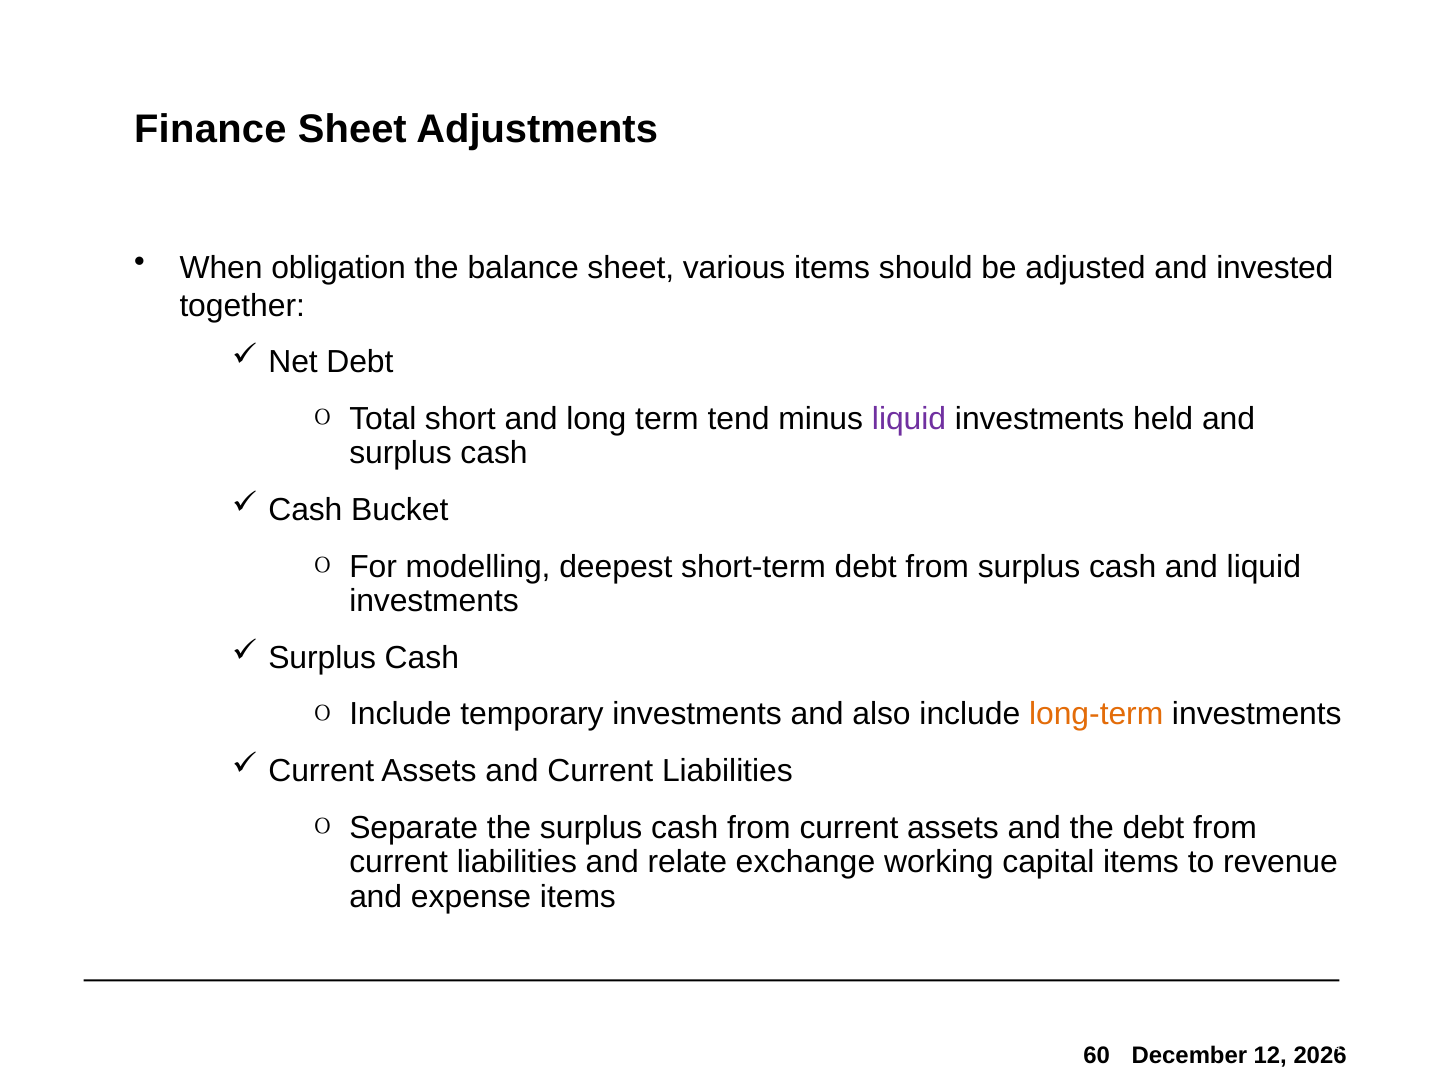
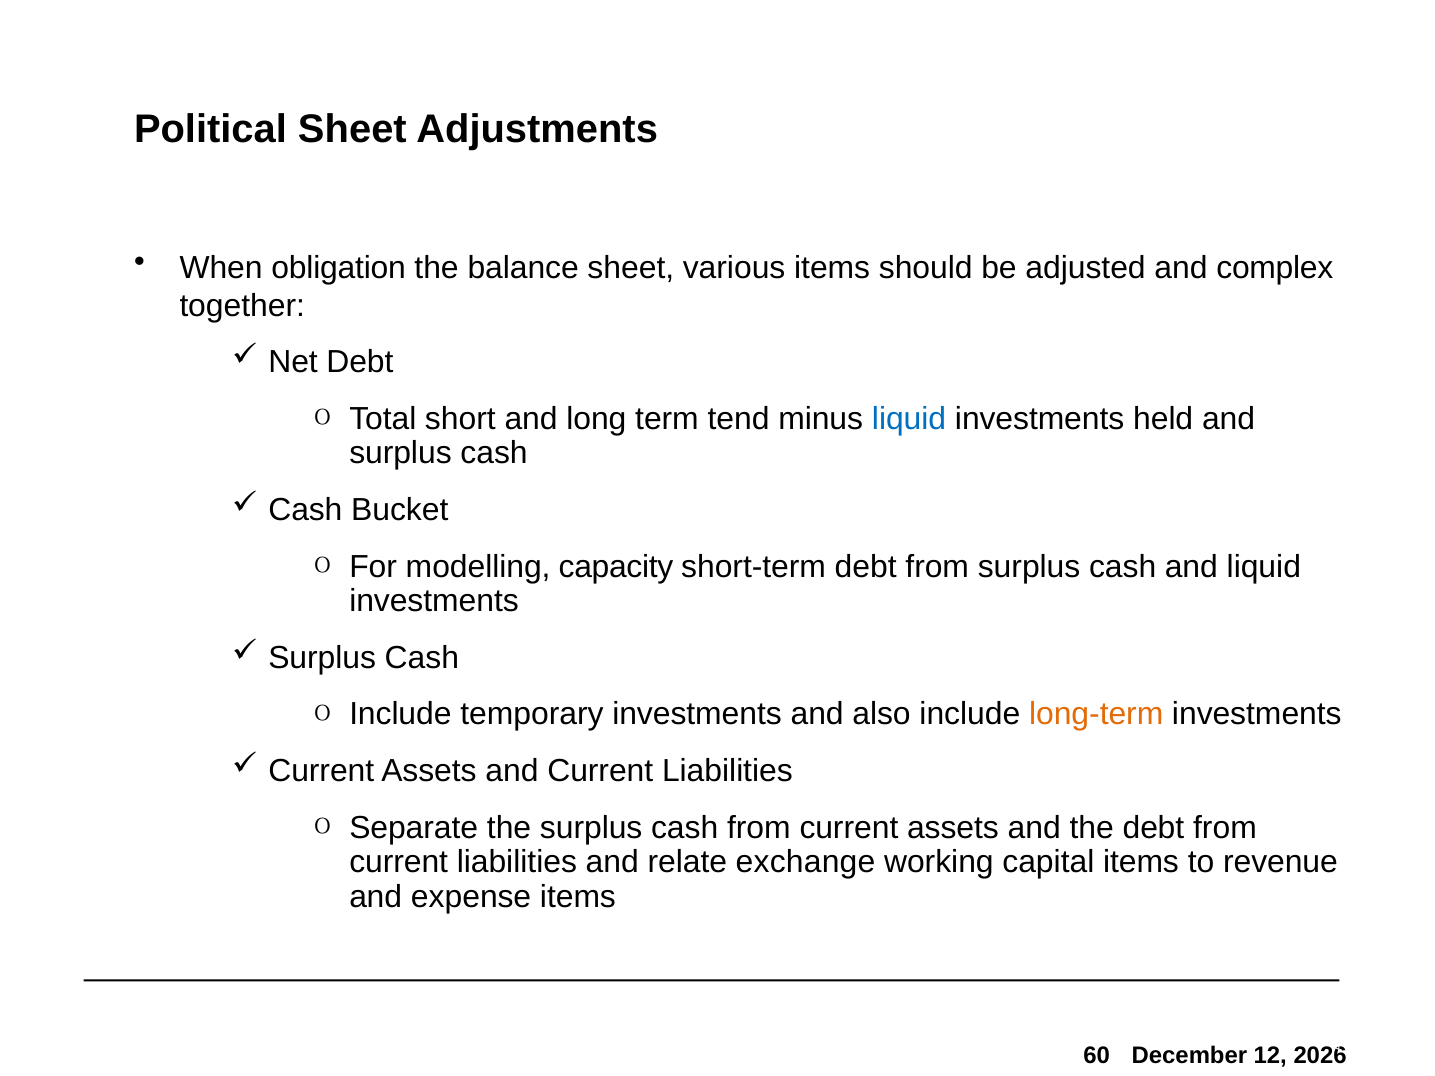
Finance: Finance -> Political (210, 130)
invested: invested -> complex (1275, 268)
liquid colour: purple -> blue (909, 419)
deepest: deepest -> capacity (616, 567)
